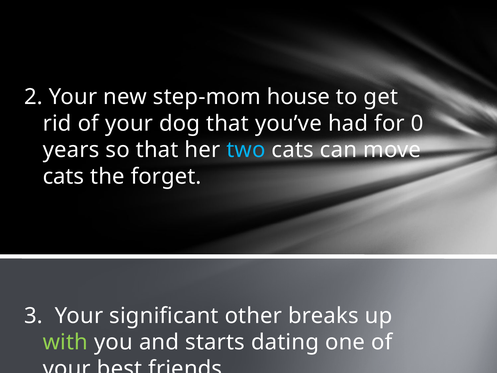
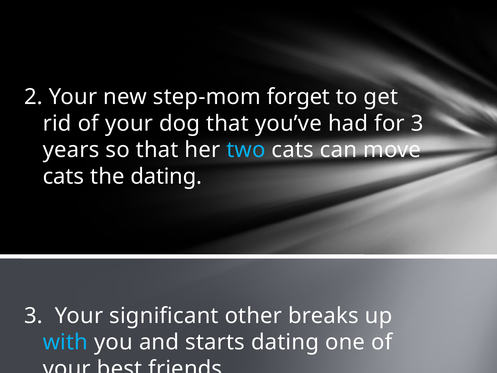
house: house -> forget (298, 97)
for 0: 0 -> 3 (417, 123)
the forget: forget -> dating (166, 176)
with colour: light green -> light blue (65, 342)
